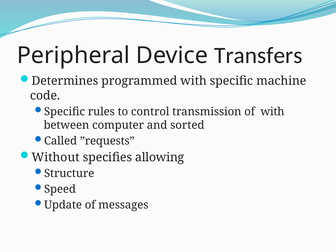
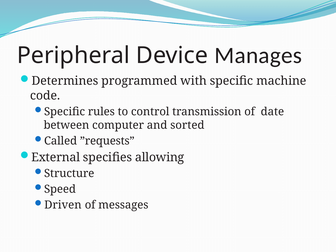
Transfers: Transfers -> Manages (258, 55)
of with: with -> date (272, 112)
Without: Without -> External (56, 157)
Update: Update -> Driven (63, 205)
